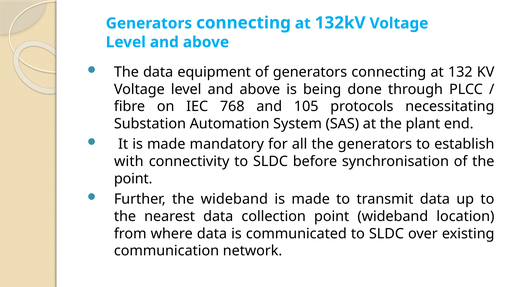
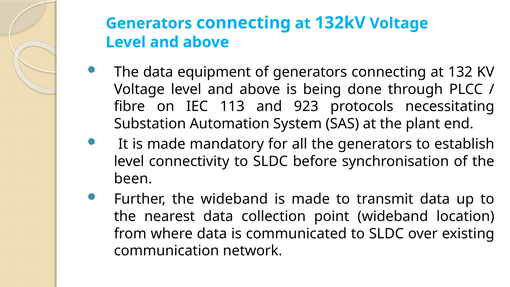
768: 768 -> 113 (232, 107)
105: 105 -> 923 (306, 107)
with: with -> level (129, 161)
point: point -> been (133, 179)
